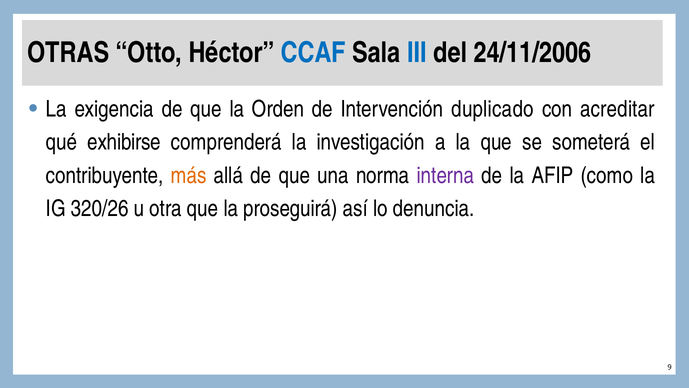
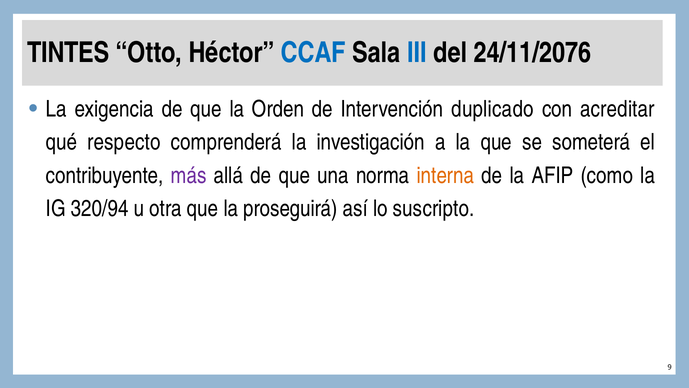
OTRAS: OTRAS -> TINTES (68, 53)
24/11/2006: 24/11/2006 -> 24/11/2076 (533, 53)
exhibirse: exhibirse -> respecto (124, 142)
más colour: orange -> purple (189, 175)
interna colour: purple -> orange (445, 175)
320/26: 320/26 -> 320/94 (100, 208)
denuncia: denuncia -> suscripto (434, 208)
